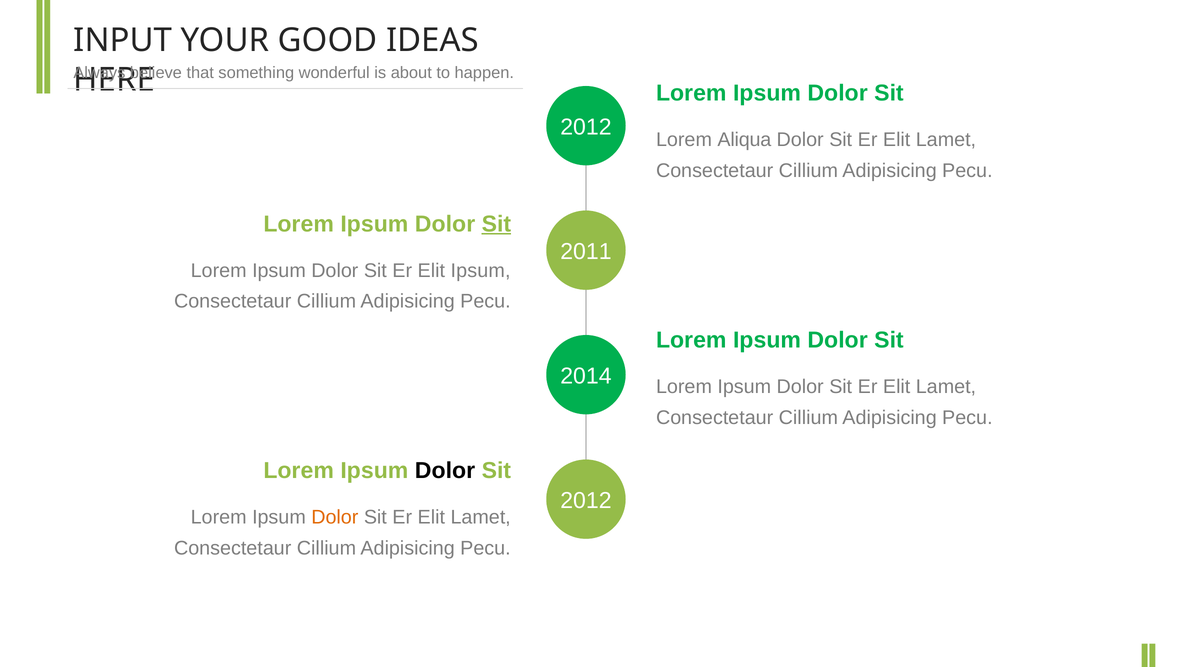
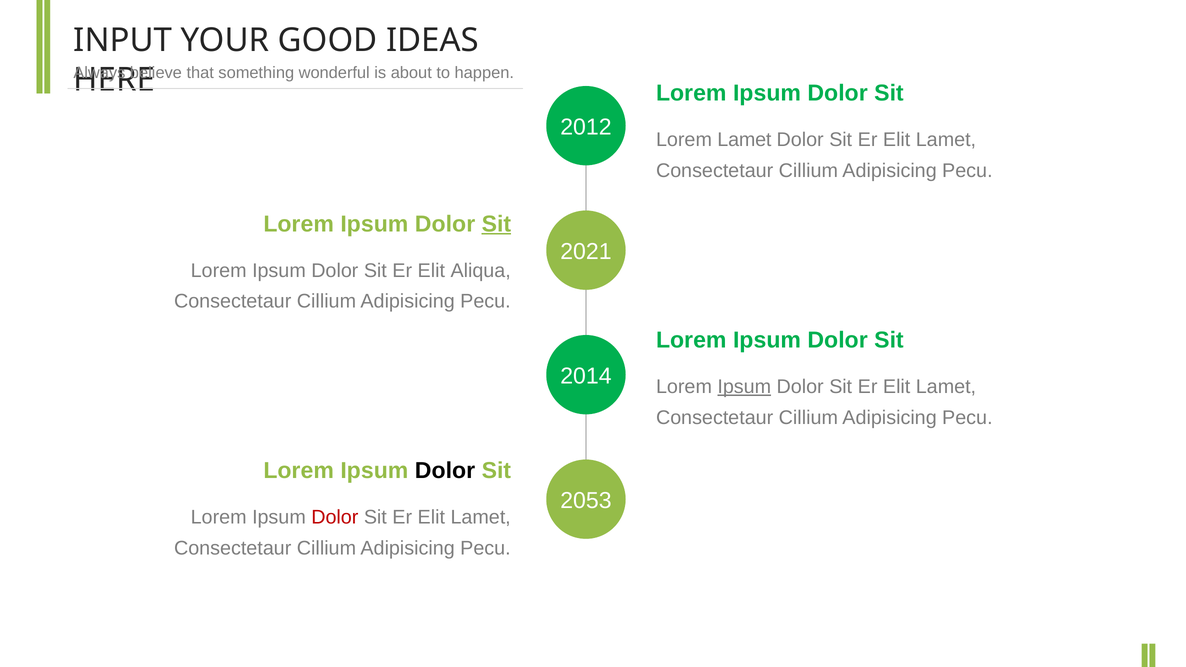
Lorem Aliqua: Aliqua -> Lamet (744, 140)
2011: 2011 -> 2021 (586, 252)
Elit Ipsum: Ipsum -> Aliqua (481, 271)
Ipsum underline: none -> present (744, 387)
2012: 2012 -> 2053 (586, 501)
Dolor colour: orange -> red (335, 517)
